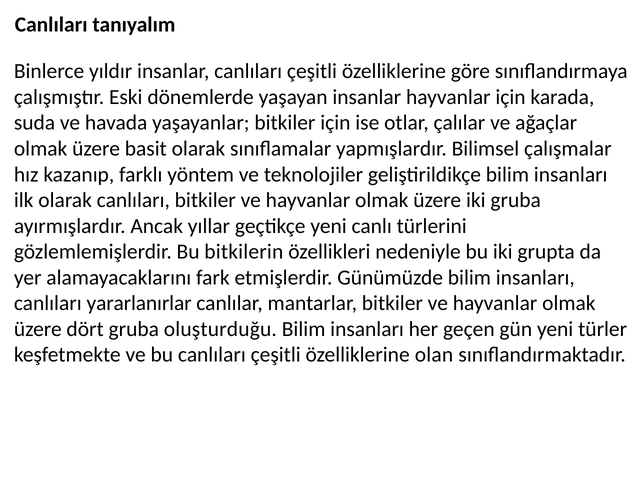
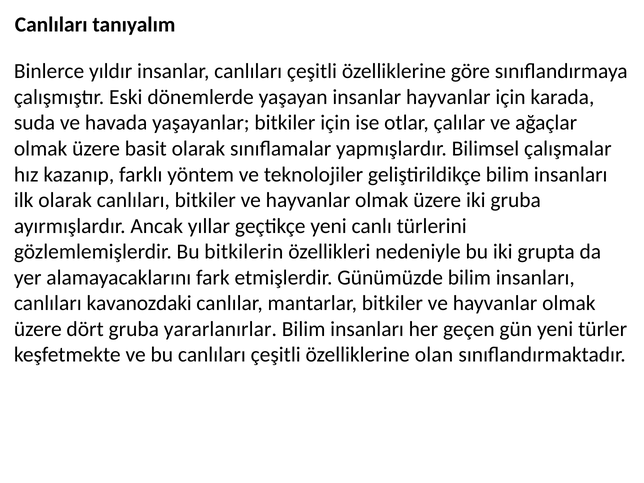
yararlanırlar: yararlanırlar -> kavanozdaki (139, 303)
oluşturduğu: oluşturduğu -> yararlanırlar (220, 329)
